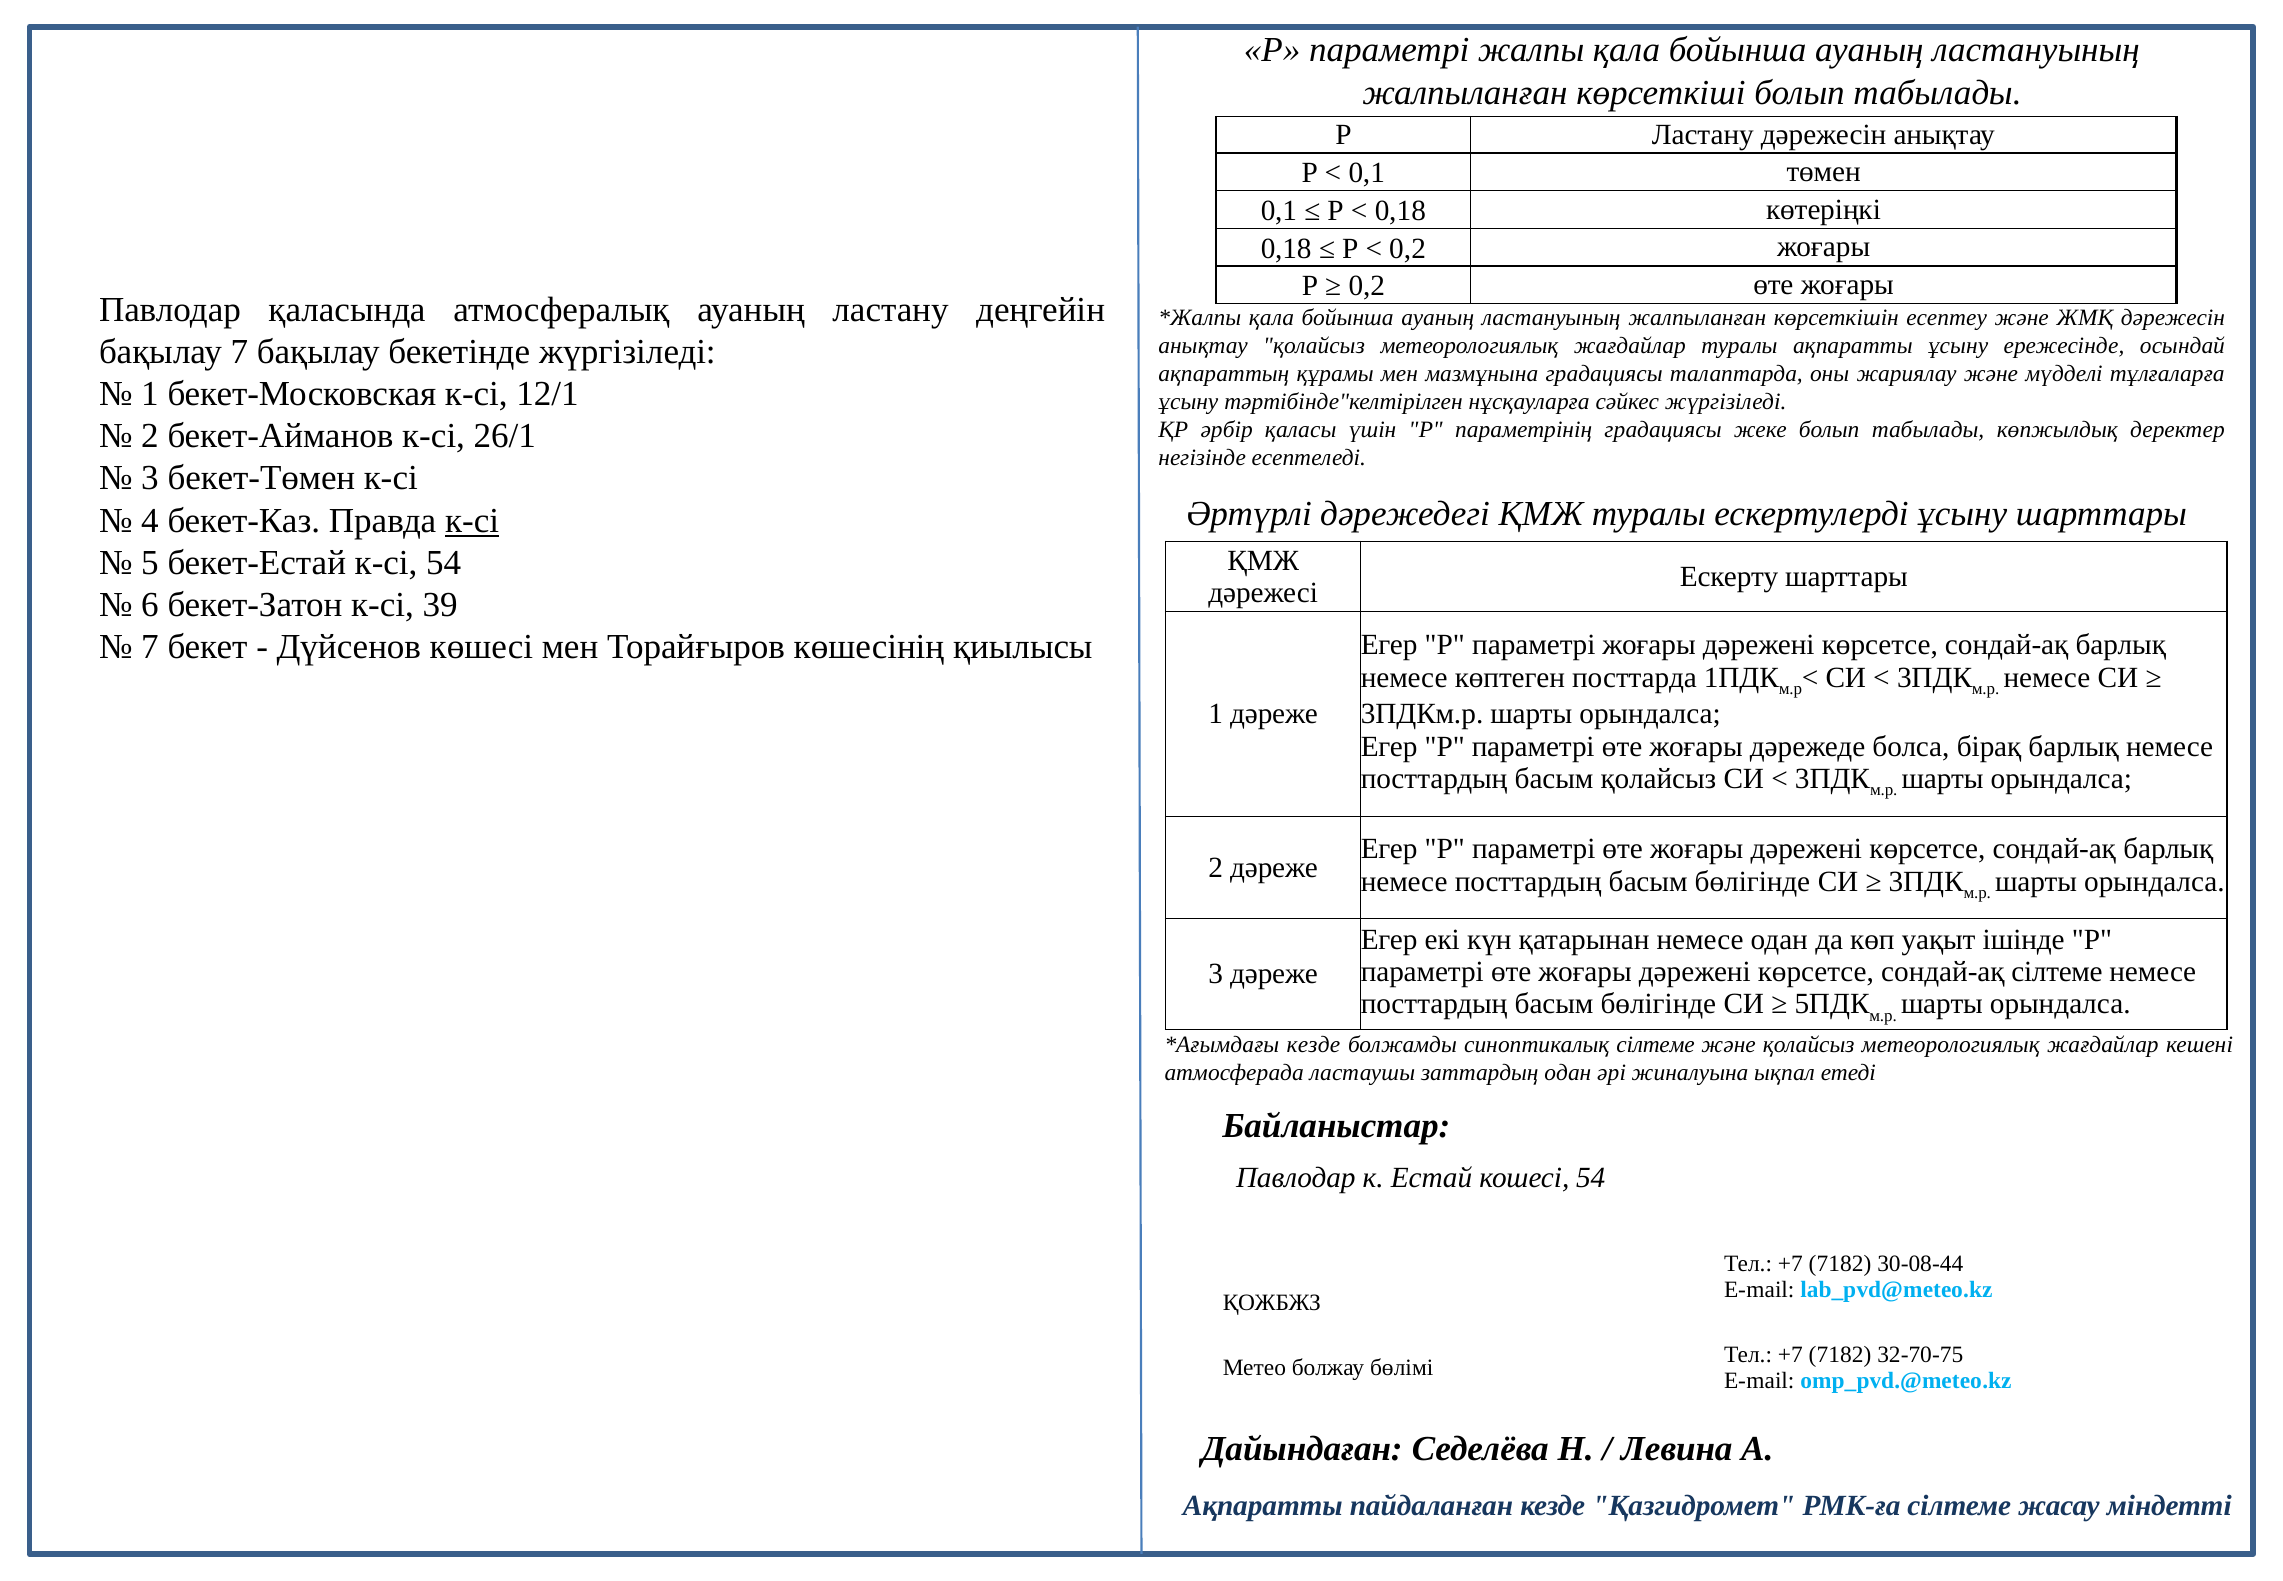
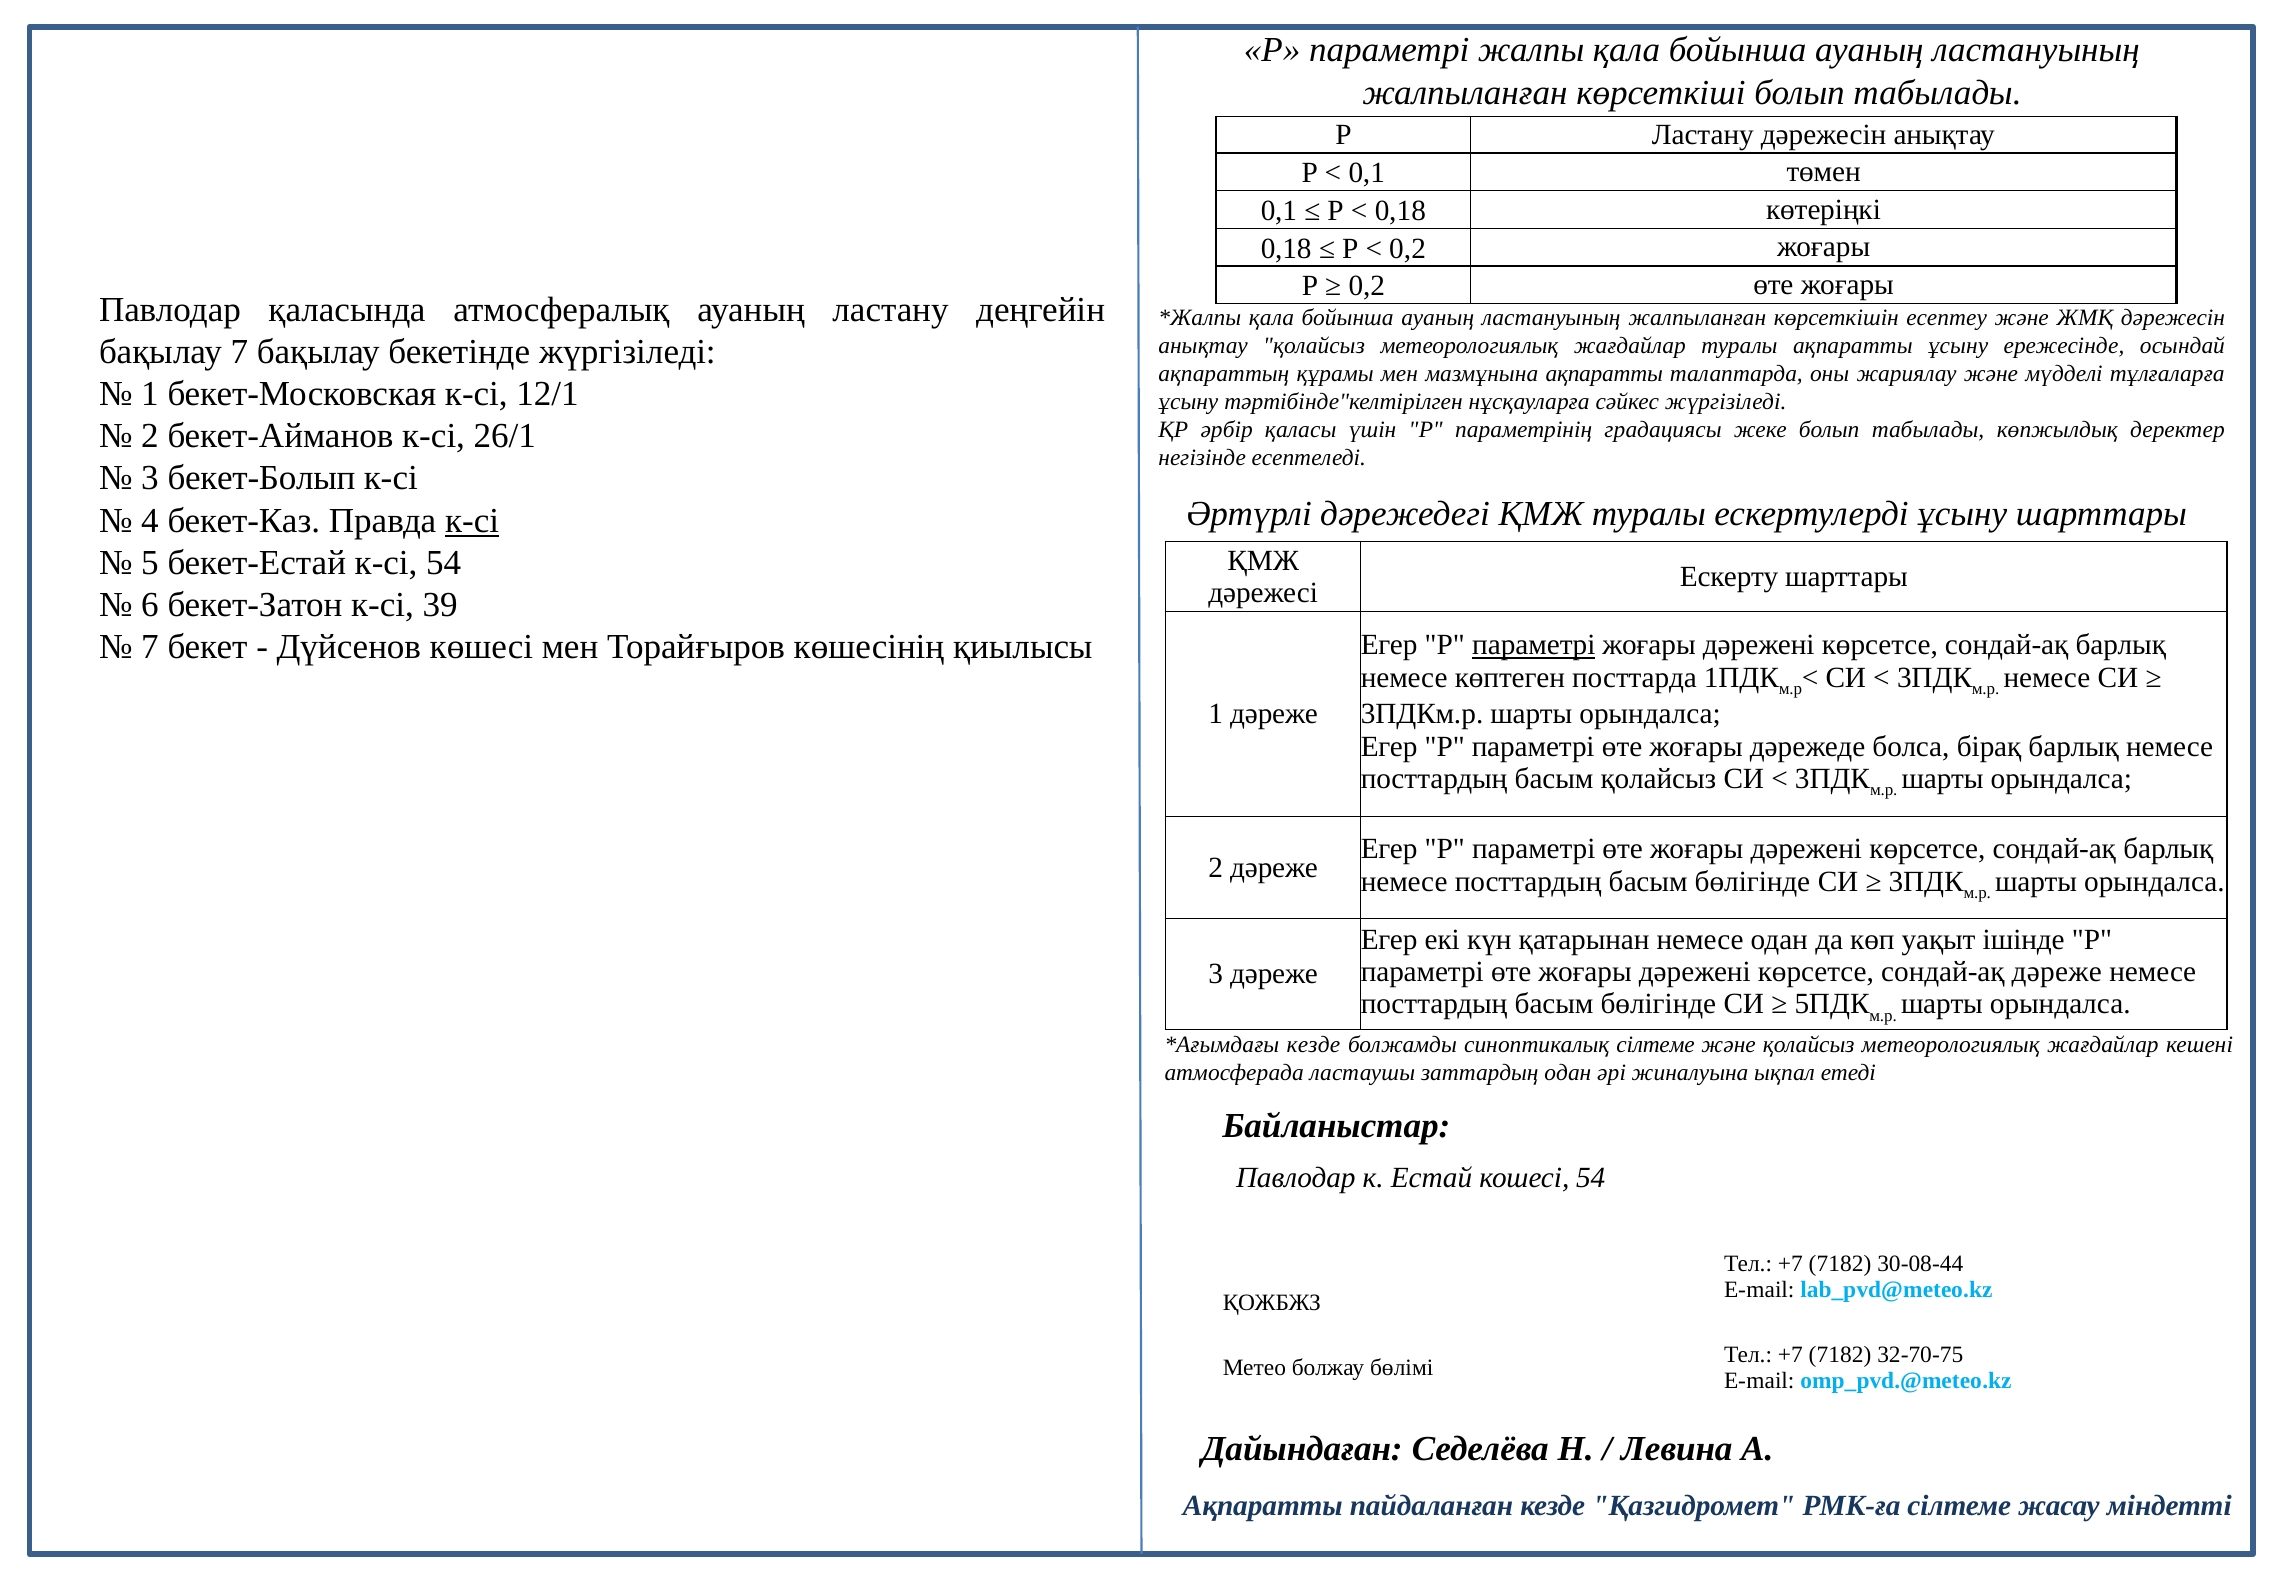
мазмұнына градациясы: градациясы -> ақпаратты (1604, 374)
бекет-Төмен: бекет-Төмен -> бекет-Болып (261, 478)
параметрі underline: none -> present (1534, 645)
сондай-ақ сілтеме: сілтеме -> дәреже (2057, 972)
